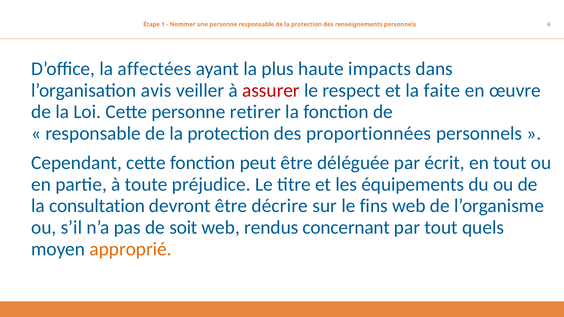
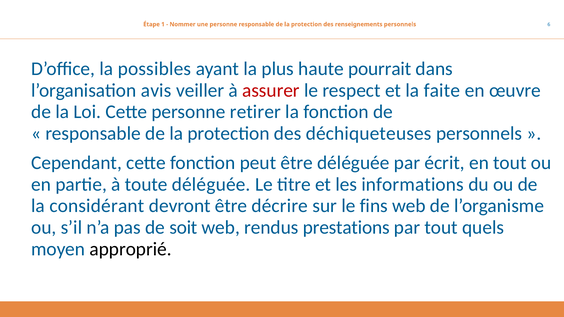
affectées: affectées -> possibles (154, 69)
impacts: impacts -> pourrait (380, 69)
proportionnées: proportionnées -> déchiqueteuses (369, 134)
toute préjudice: préjudice -> déléguée (211, 184)
équipements: équipements -> informations (413, 184)
consultation: consultation -> considérant (97, 206)
concernant: concernant -> prestations (346, 228)
approprié colour: orange -> black (131, 249)
